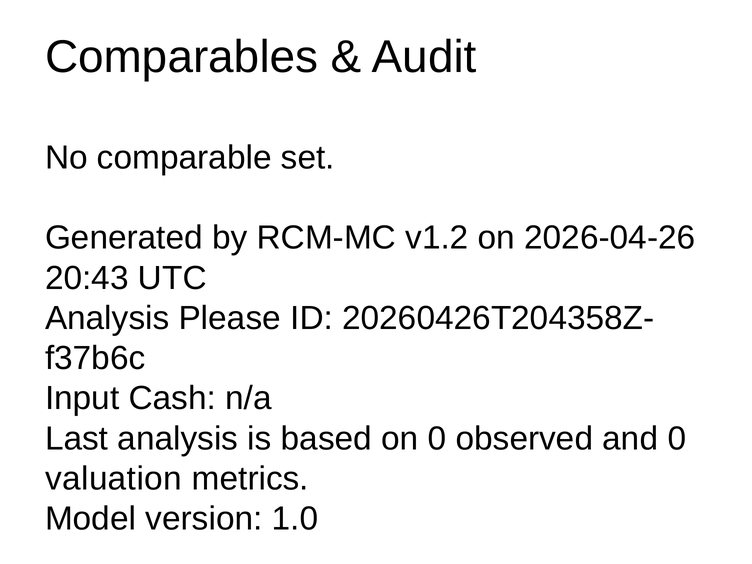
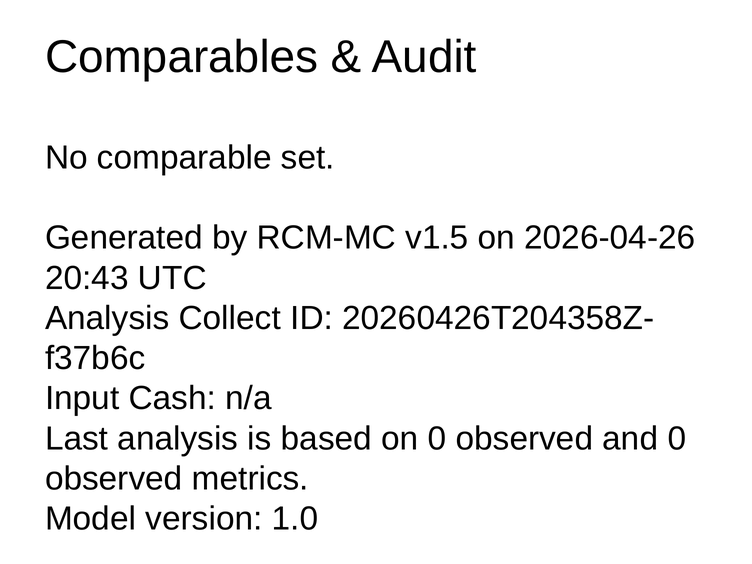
v1.2: v1.2 -> v1.5 (437, 238)
Please: Please -> Collect (230, 318)
valuation: valuation -> observed (114, 479)
